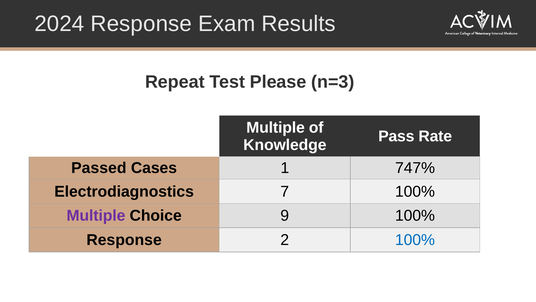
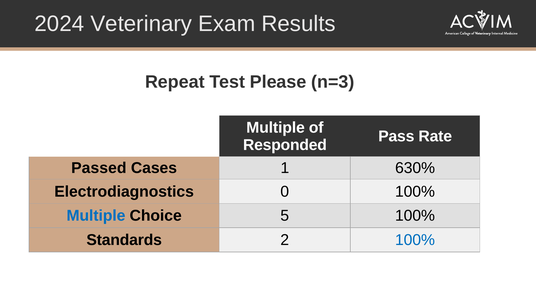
2024 Response: Response -> Veterinary (141, 24)
Knowledge: Knowledge -> Responded (285, 145)
747%: 747% -> 630% (415, 168)
7: 7 -> 0 (285, 191)
Multiple colour: purple -> blue (96, 215)
9: 9 -> 5 (285, 215)
Response: Response -> Standards (124, 240)
